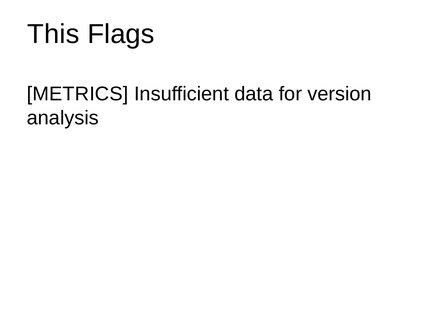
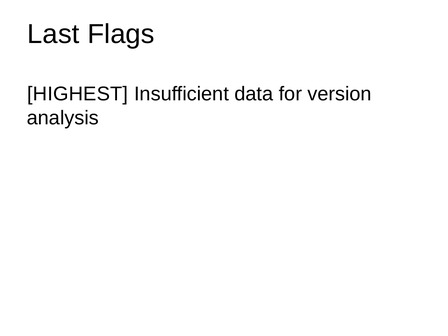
This: This -> Last (53, 34)
METRICS: METRICS -> HIGHEST (78, 94)
